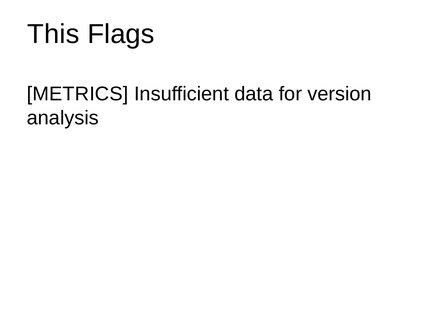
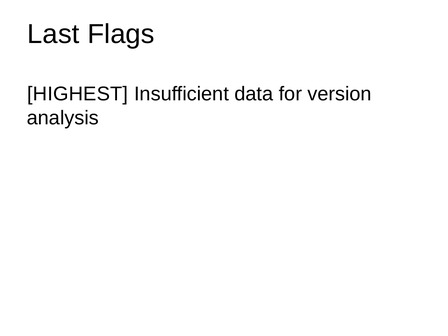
This: This -> Last (53, 34)
METRICS: METRICS -> HIGHEST (78, 94)
